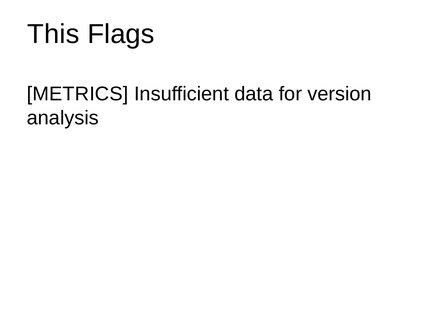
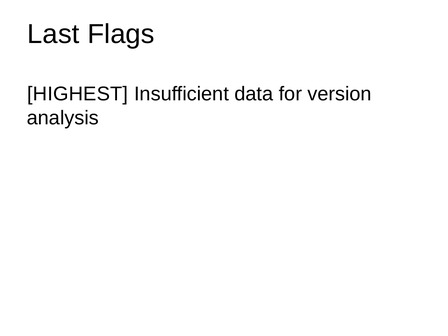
This: This -> Last (53, 34)
METRICS: METRICS -> HIGHEST (78, 94)
